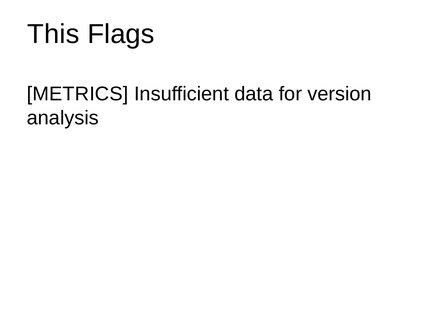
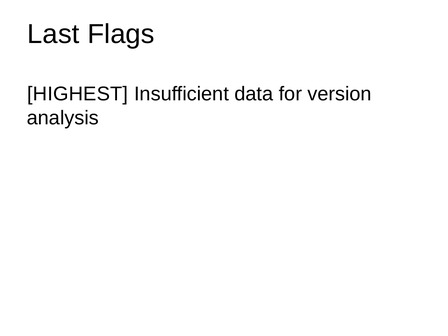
This: This -> Last (53, 34)
METRICS: METRICS -> HIGHEST (78, 94)
